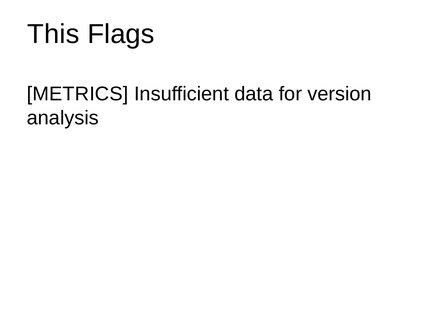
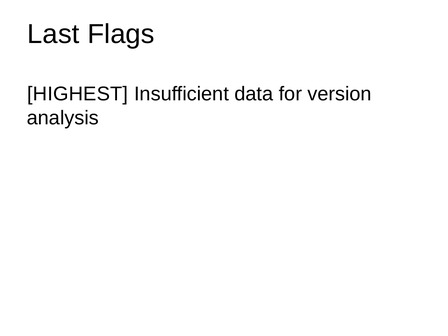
This: This -> Last (53, 34)
METRICS: METRICS -> HIGHEST (78, 94)
